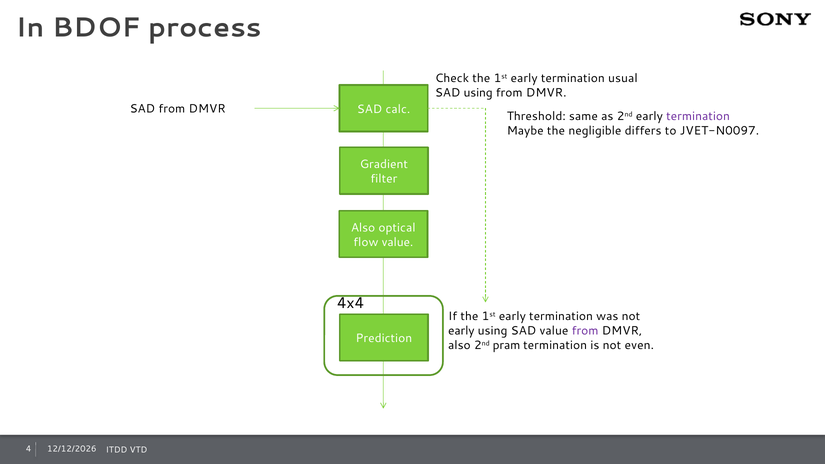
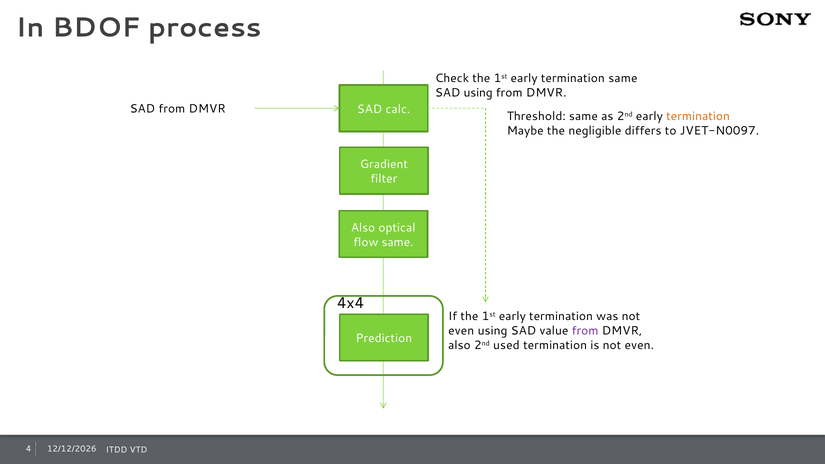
termination usual: usual -> same (623, 78)
termination colour: purple -> orange (698, 116)
flow value: value -> same (397, 242)
early: early -> even (461, 330)
pram: pram -> used (506, 345)
